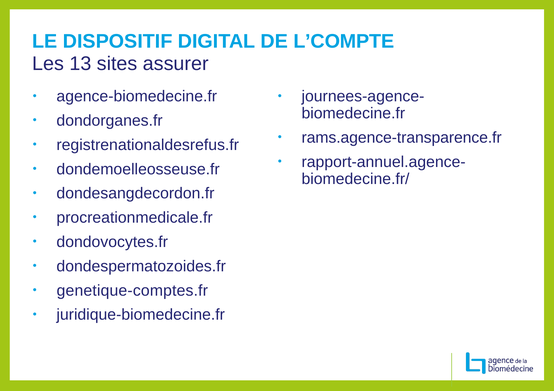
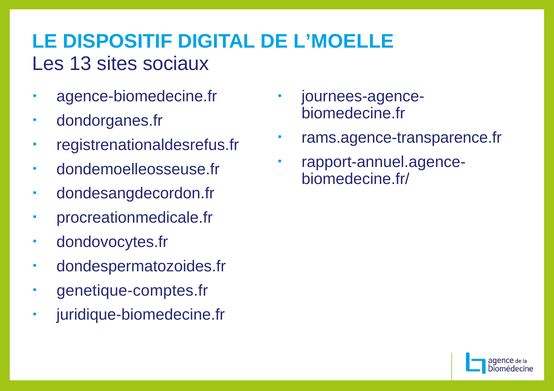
L’COMPTE: L’COMPTE -> L’MOELLE (344, 41)
assurer: assurer -> sociaux (176, 64)
